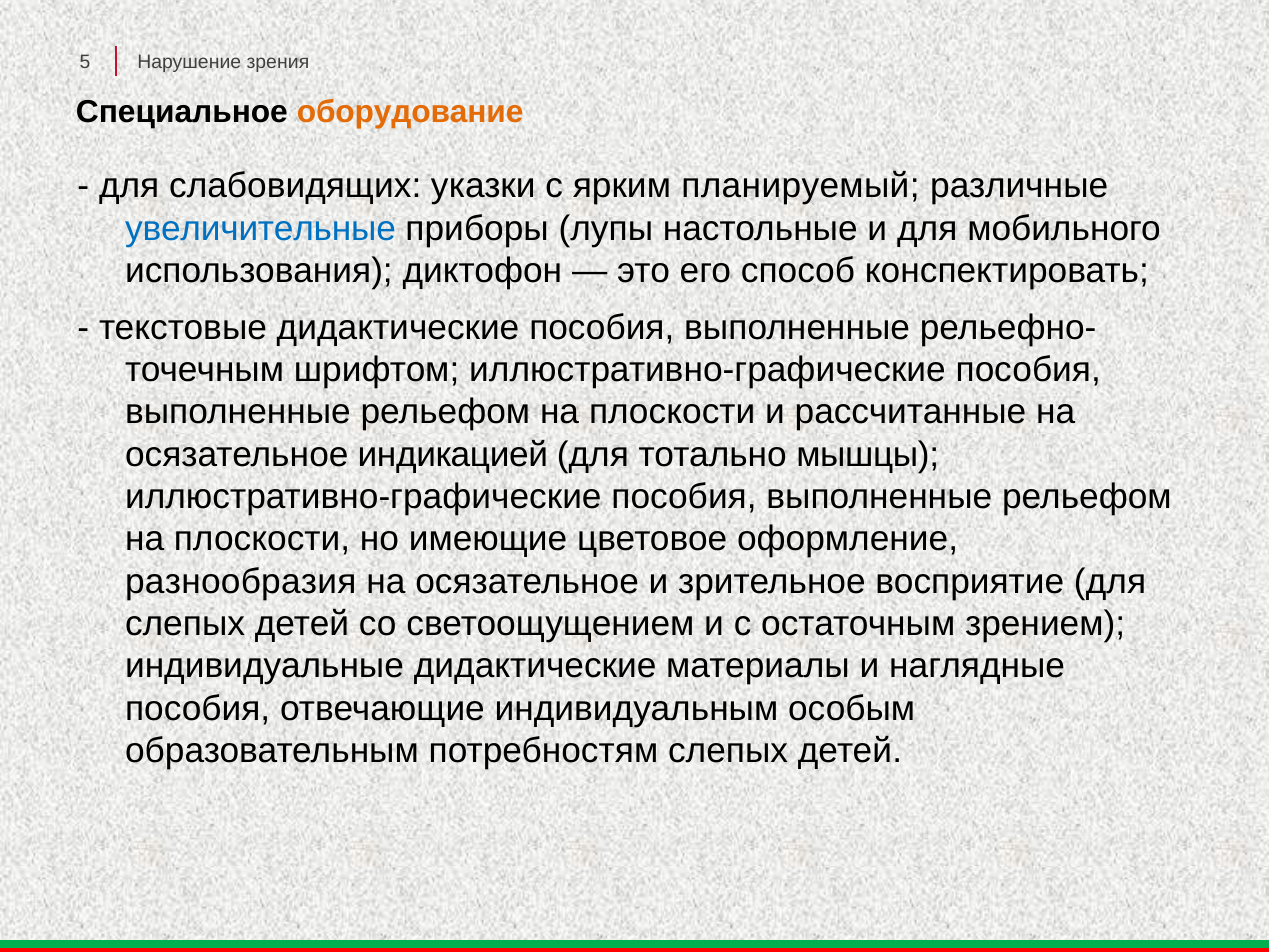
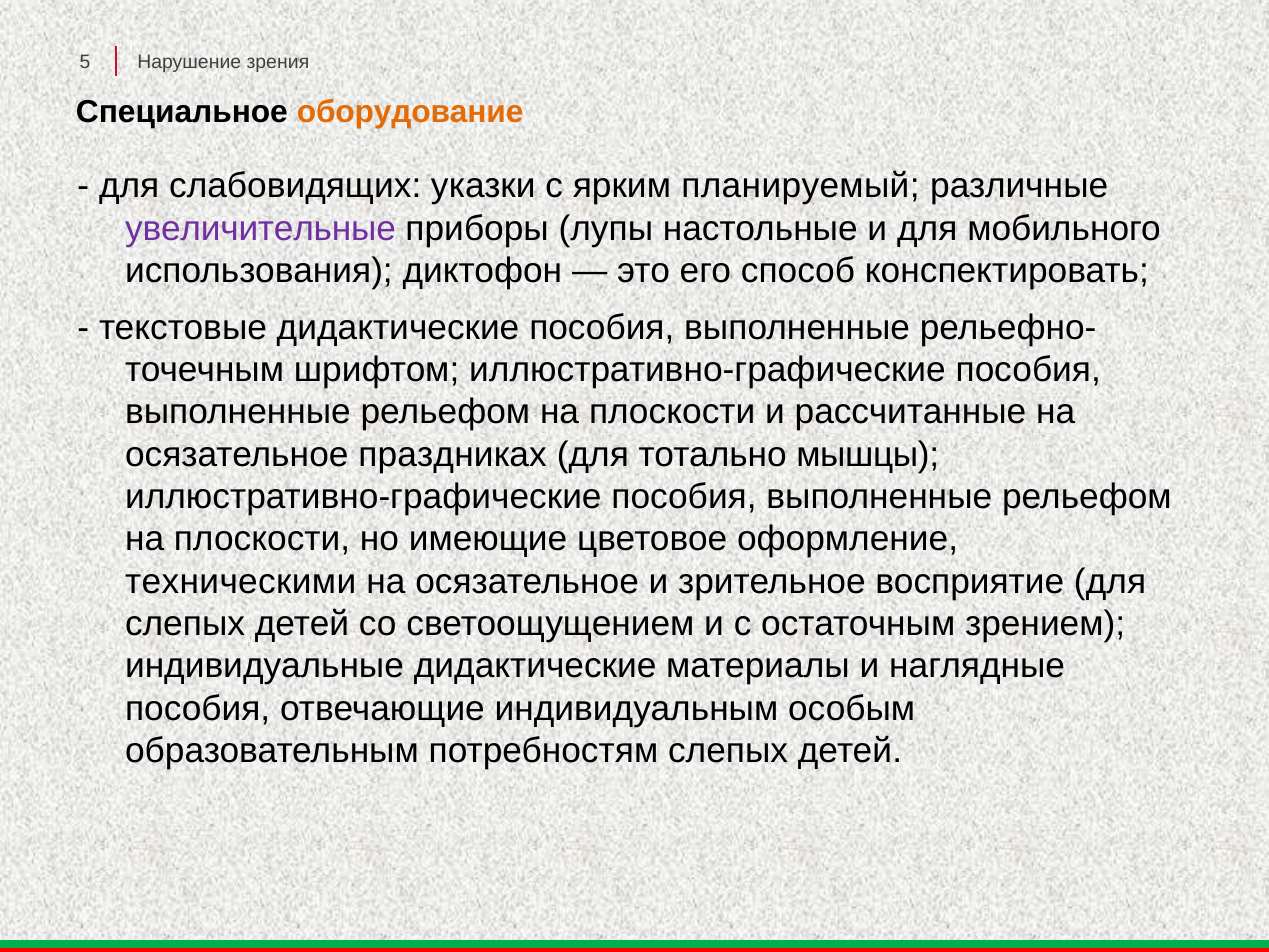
увеличительные colour: blue -> purple (261, 229)
индикацией: индикацией -> праздниках (453, 454)
разнообразия: разнообразия -> техническими (241, 581)
